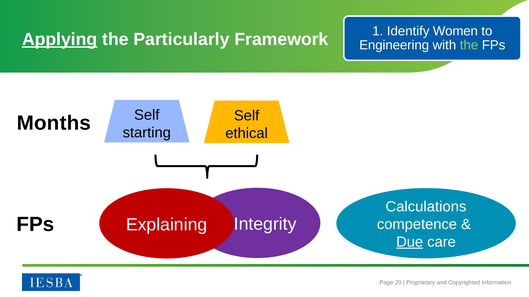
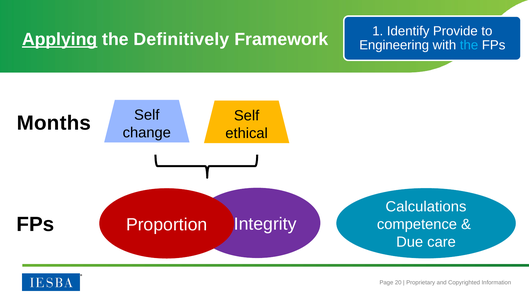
Women: Women -> Provide (455, 31)
Particularly: Particularly -> Definitively (181, 40)
the colour: light green -> light blue (469, 45)
starting: starting -> change (147, 133)
Explaining: Explaining -> Proportion (167, 225)
Due underline: present -> none (410, 242)
